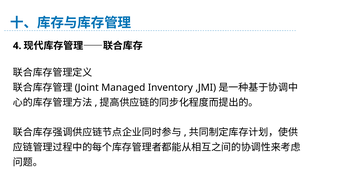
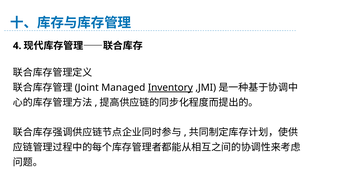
Inventory underline: none -> present (170, 87)
